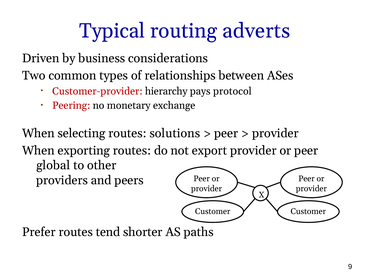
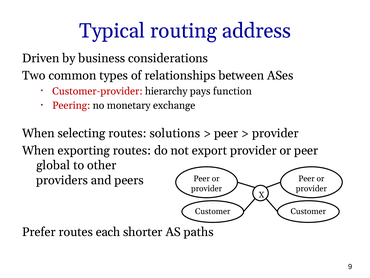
adverts: adverts -> address (256, 31)
protocol: protocol -> function (232, 91)
tend: tend -> each (108, 232)
